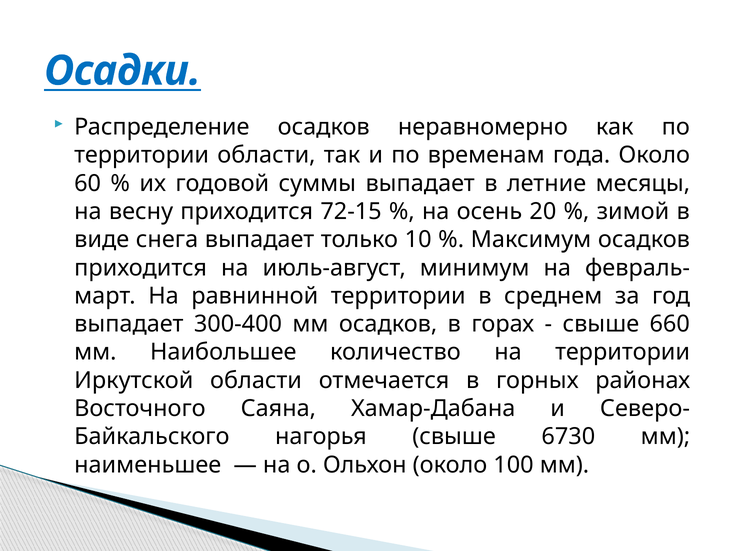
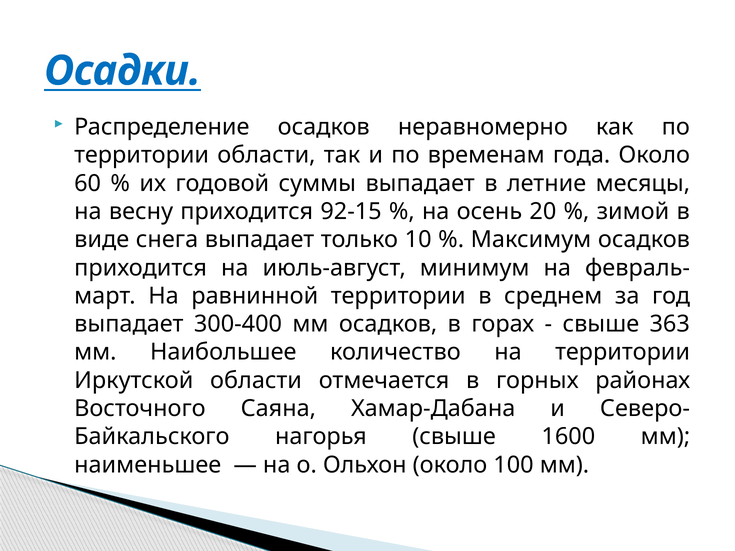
72-15: 72-15 -> 92-15 (351, 212)
660: 660 -> 363 (670, 324)
6730: 6730 -> 1600 (568, 437)
